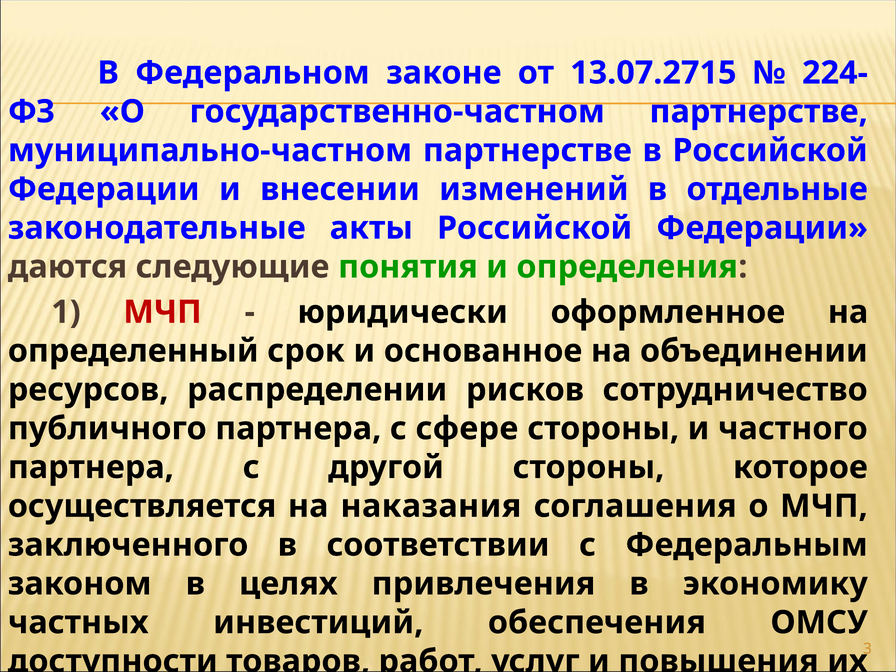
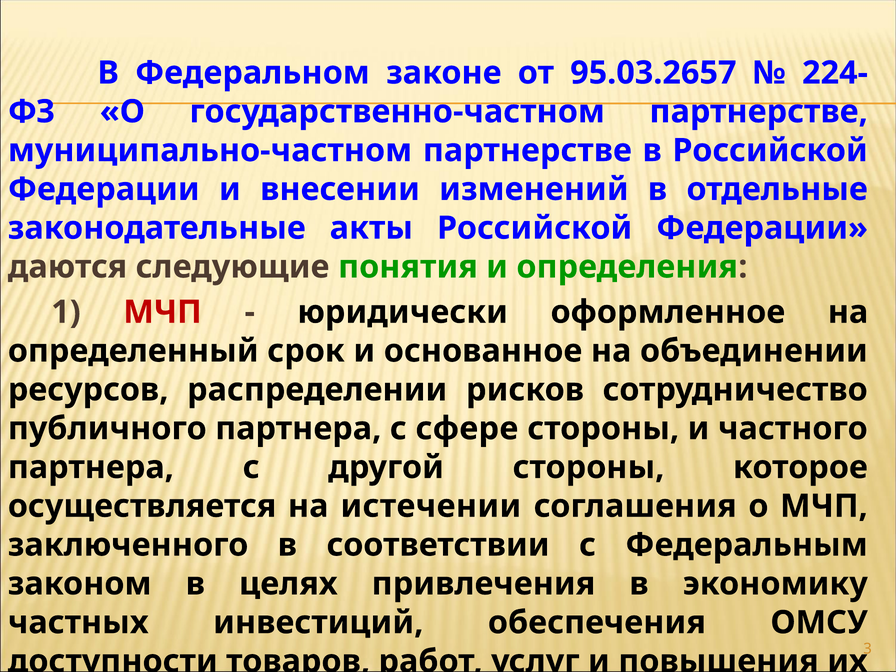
13.07.2715: 13.07.2715 -> 95.03.2657 (653, 73)
наказания: наказания -> истечении (431, 506)
